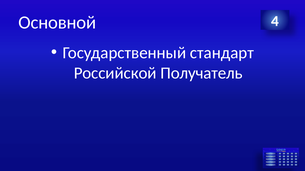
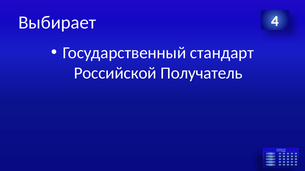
Основной: Основной -> Выбирает (57, 22)
